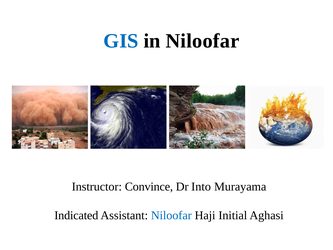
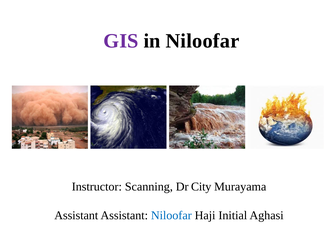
GIS colour: blue -> purple (121, 41)
Convince: Convince -> Scanning (149, 186)
Into: Into -> City (201, 186)
Indicated: Indicated -> Assistant (76, 215)
